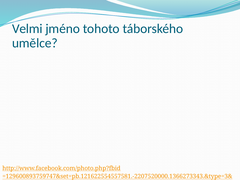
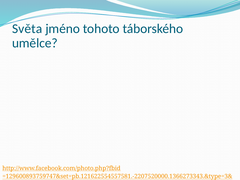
Velmi: Velmi -> Světa (27, 29)
